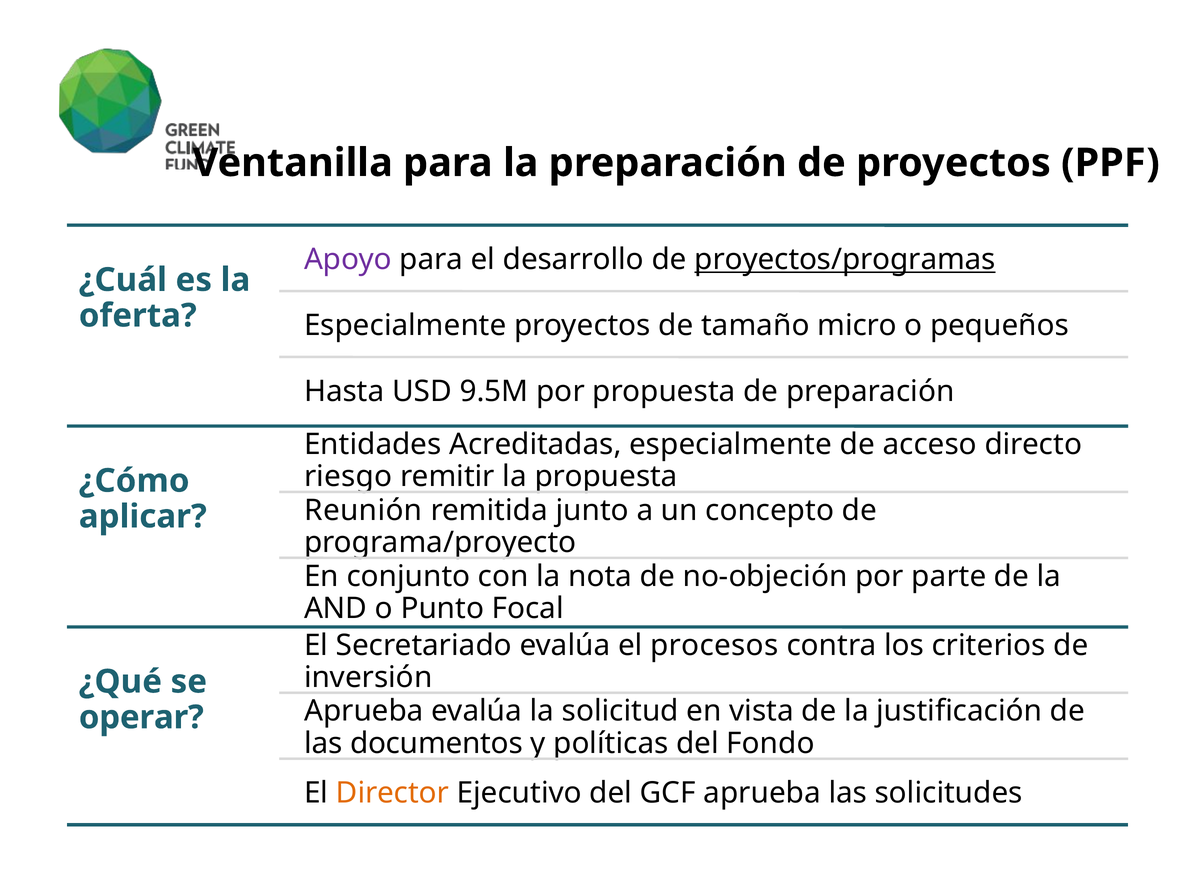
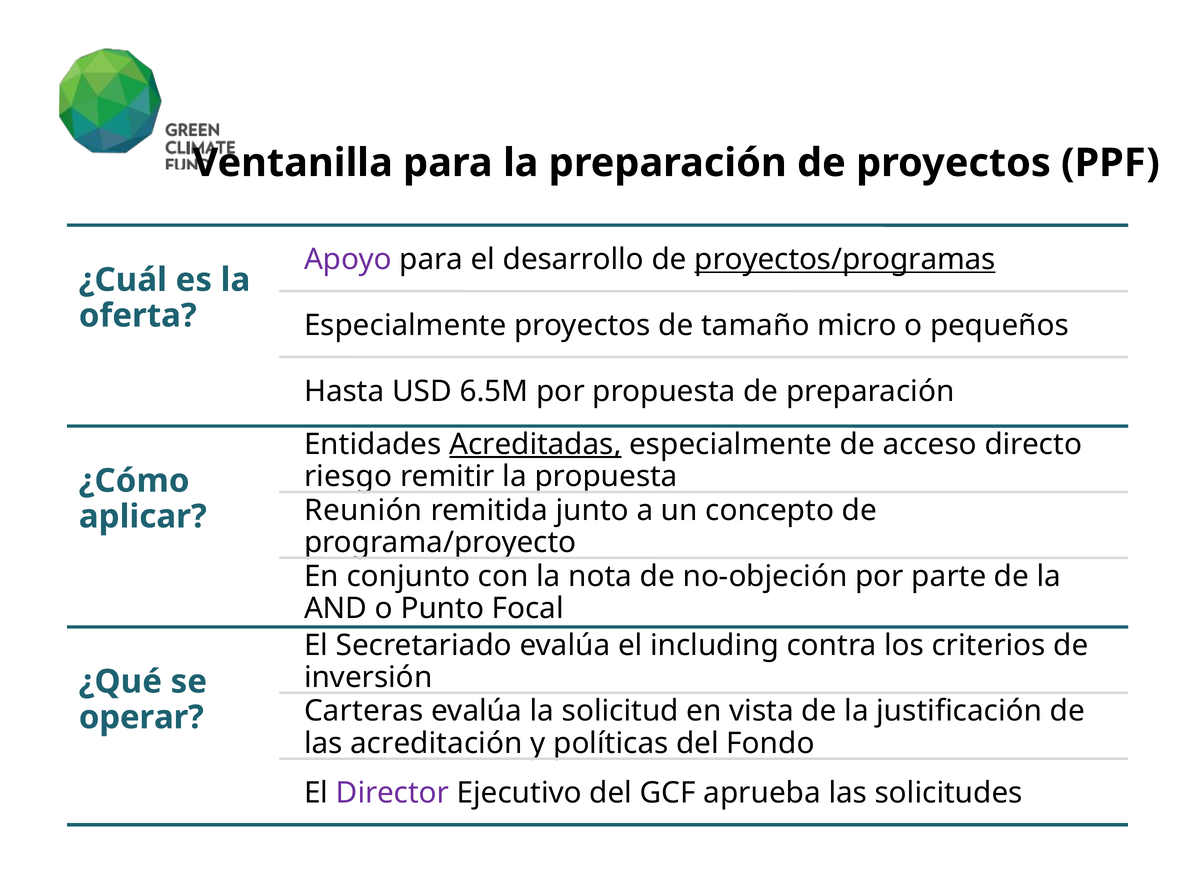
9.5M: 9.5M -> 6.5M (494, 392)
Acreditadas underline: none -> present (535, 445)
procesos: procesos -> including (715, 646)
Aprueba: Aprueba -> Carteras (364, 712)
documentos: documentos -> acreditación (436, 744)
Director colour: orange -> purple (392, 794)
